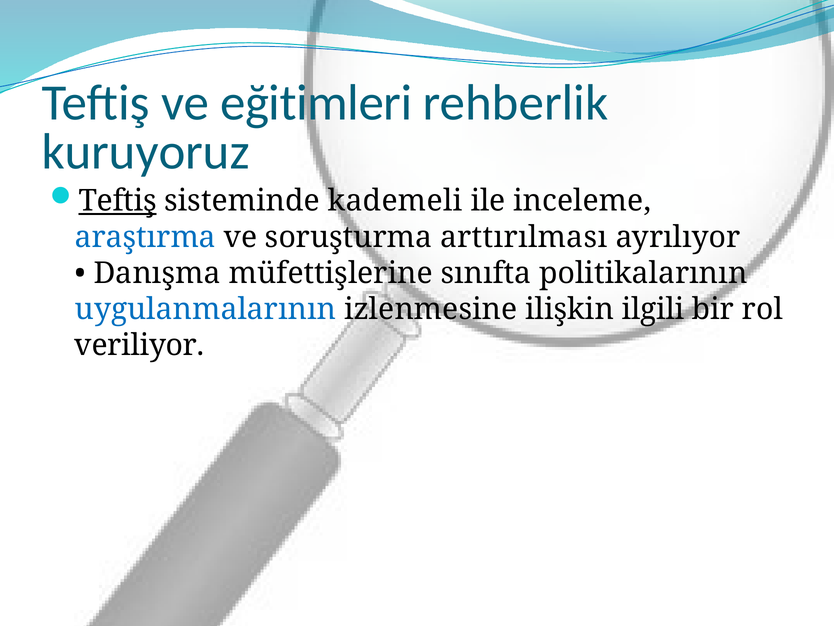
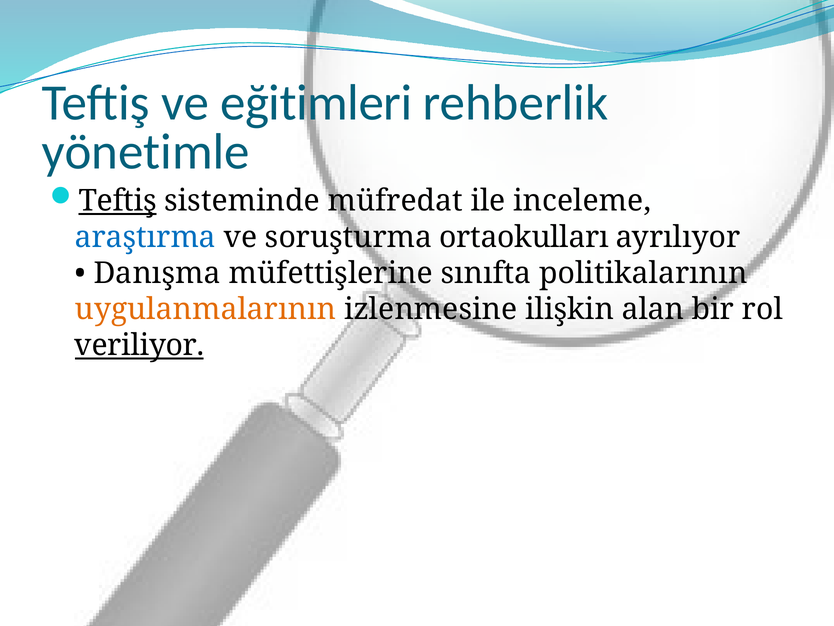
kuruyoruz: kuruyoruz -> yönetimle (146, 152)
kademeli: kademeli -> müfredat (395, 201)
arttırılması: arttırılması -> ortaokulları (524, 237)
uygulanmalarının colour: blue -> orange (206, 309)
ilgili: ilgili -> alan (653, 309)
veriliyor underline: none -> present (139, 345)
